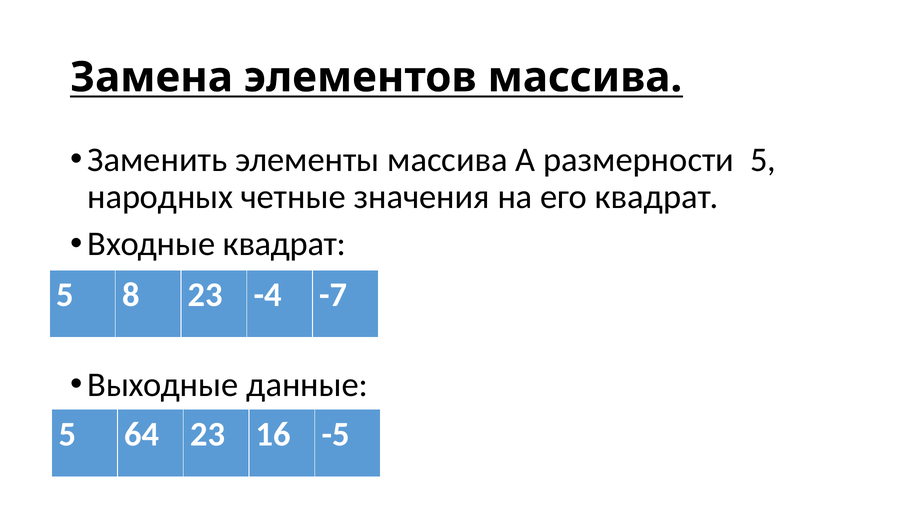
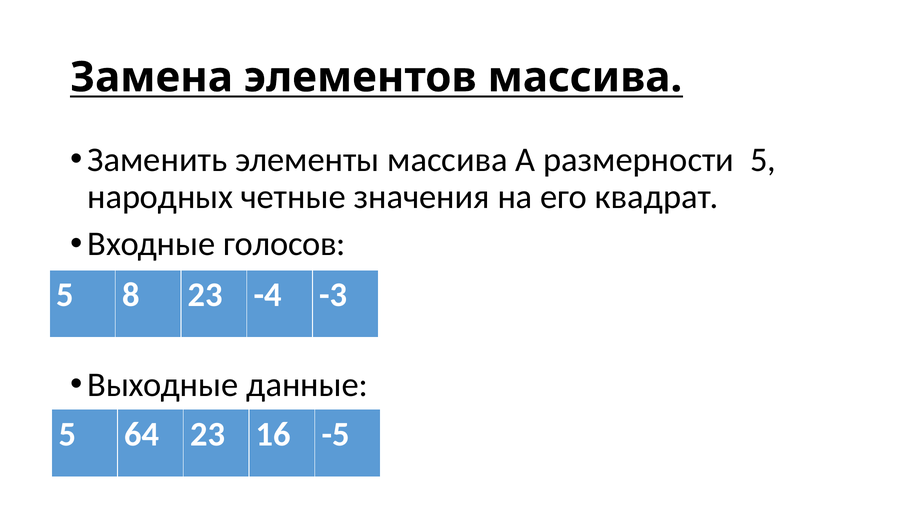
Входные квадрат: квадрат -> голосов (284, 244)
-7: -7 -> -3 (333, 295)
